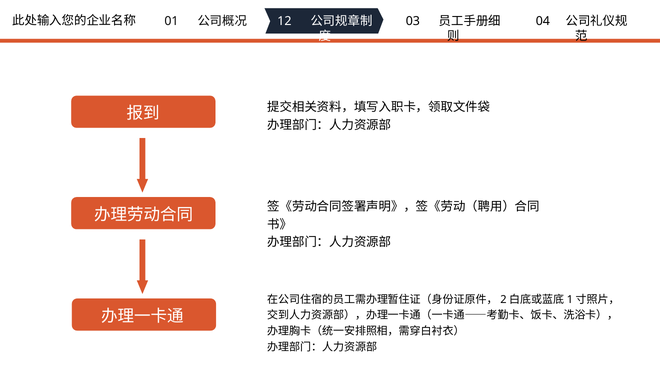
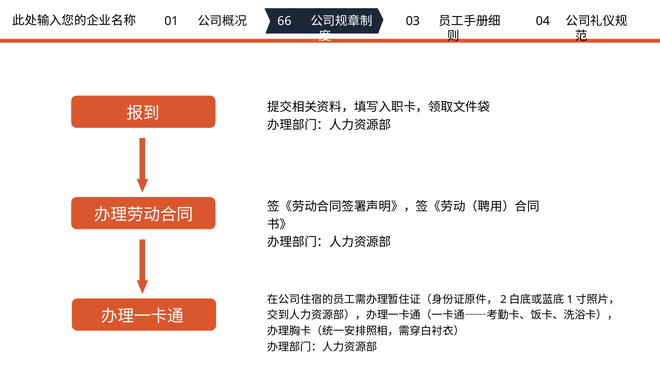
12: 12 -> 66 (284, 21)
